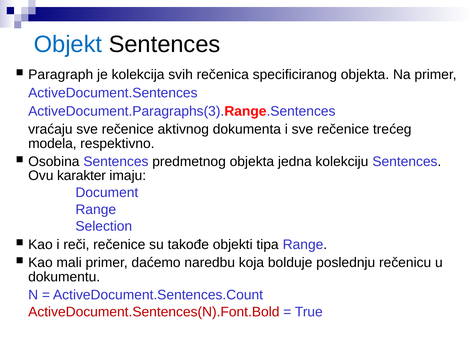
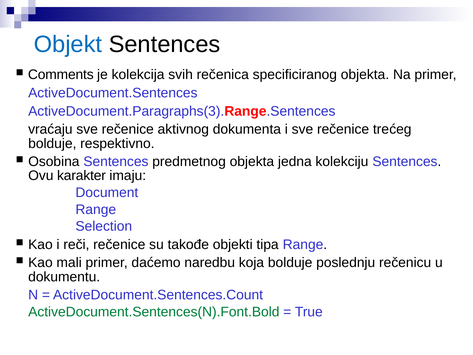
Paragraph: Paragraph -> Comments (61, 75)
modela: modela -> bolduje (52, 143)
ActiveDocument.Sentences(N).Font.Bold colour: red -> green (154, 312)
